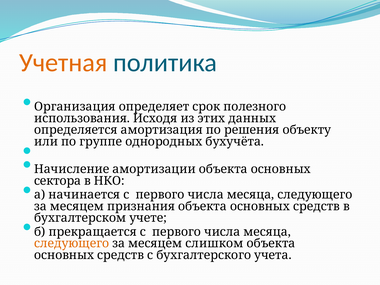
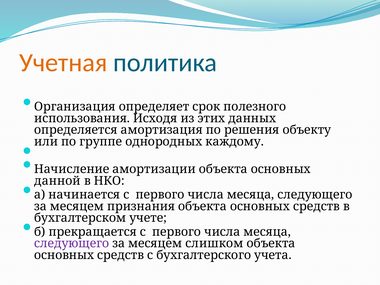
бухучёта: бухучёта -> каждому (235, 142)
сектора: сектора -> данной (57, 181)
следующего colour: orange -> purple (72, 243)
